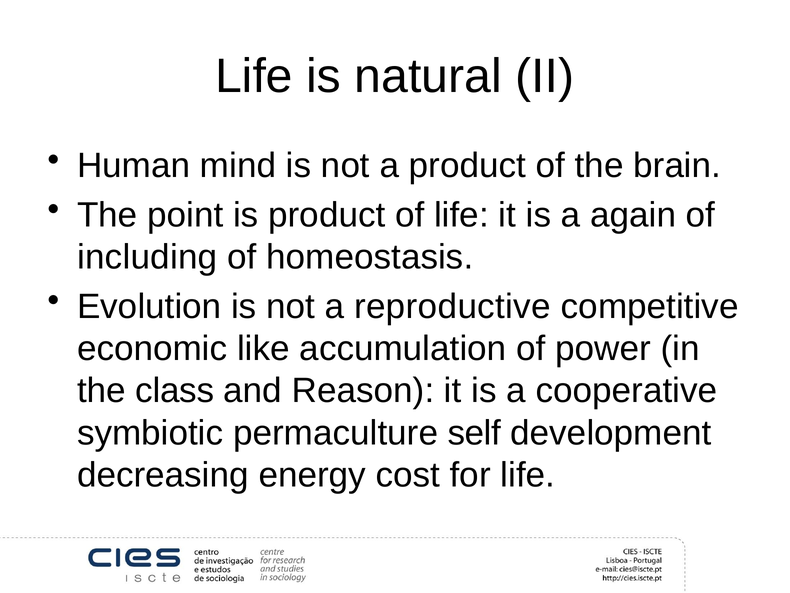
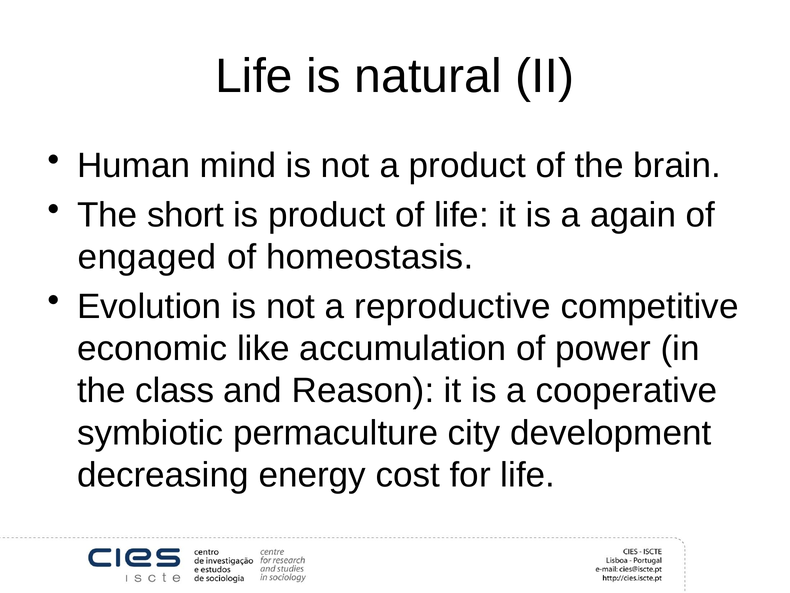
point: point -> short (185, 215)
including: including -> engaged (147, 257)
self: self -> city (474, 433)
